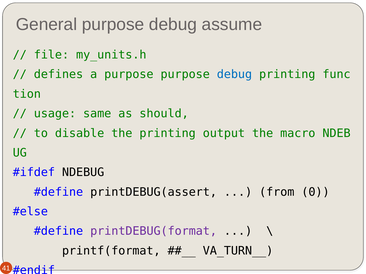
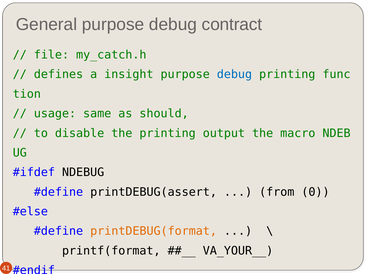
assume: assume -> contract (232, 24)
my_units.h: my_units.h -> my_catch.h (111, 55)
a purpose: purpose -> insight (129, 75)
printDEBUG(format colour: purple -> orange (154, 232)
VA_TURN__: VA_TURN__ -> VA_YOUR__ (238, 251)
